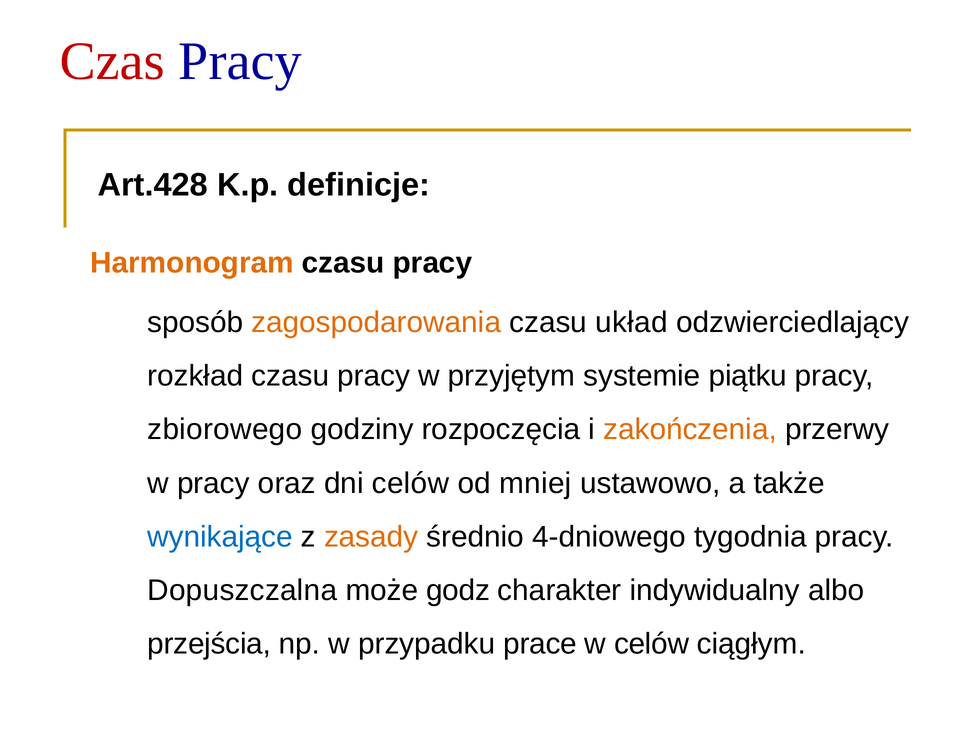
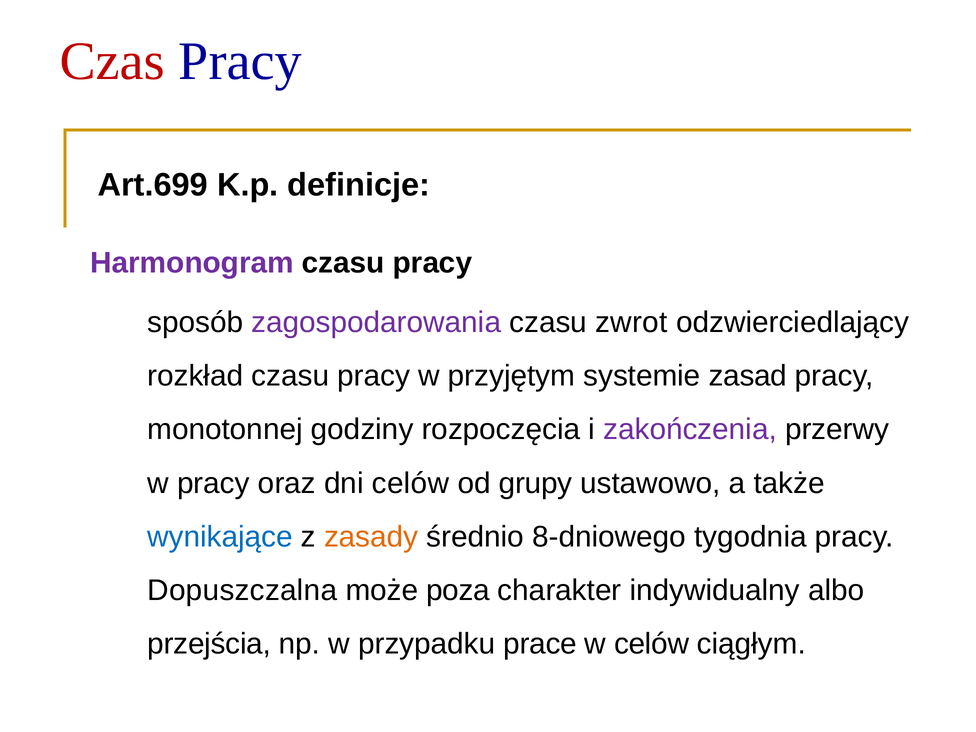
Art.428: Art.428 -> Art.699 (153, 185)
Harmonogram colour: orange -> purple (192, 263)
zagospodarowania colour: orange -> purple (376, 322)
układ: układ -> zwrot (631, 322)
piątku: piątku -> zasad (748, 376)
zbiorowego: zbiorowego -> monotonnej (225, 430)
zakończenia colour: orange -> purple (690, 430)
mniej: mniej -> grupy (536, 483)
4-dniowego: 4-dniowego -> 8-dniowego (609, 537)
godz: godz -> poza (458, 590)
